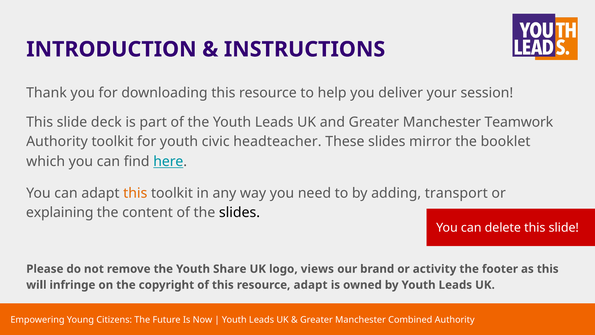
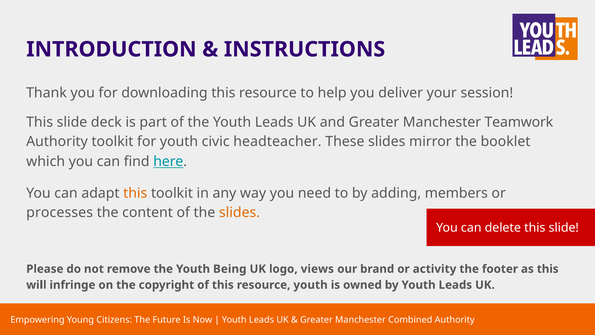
transport: transport -> members (456, 193)
explaining: explaining -> processes (60, 212)
slides colour: black -> orange (240, 212)
Share: Share -> Being (230, 269)
resource adapt: adapt -> youth (311, 285)
